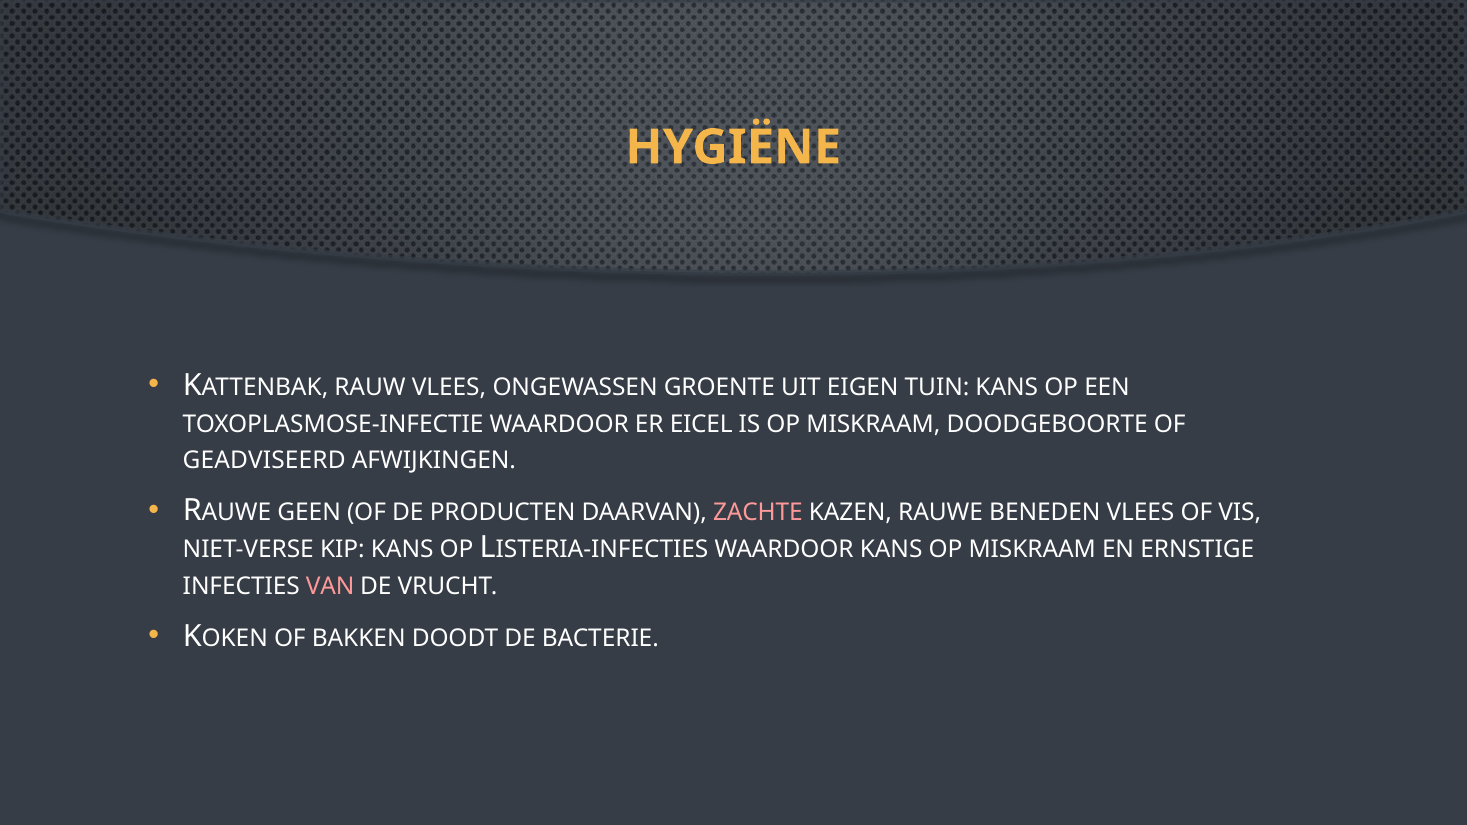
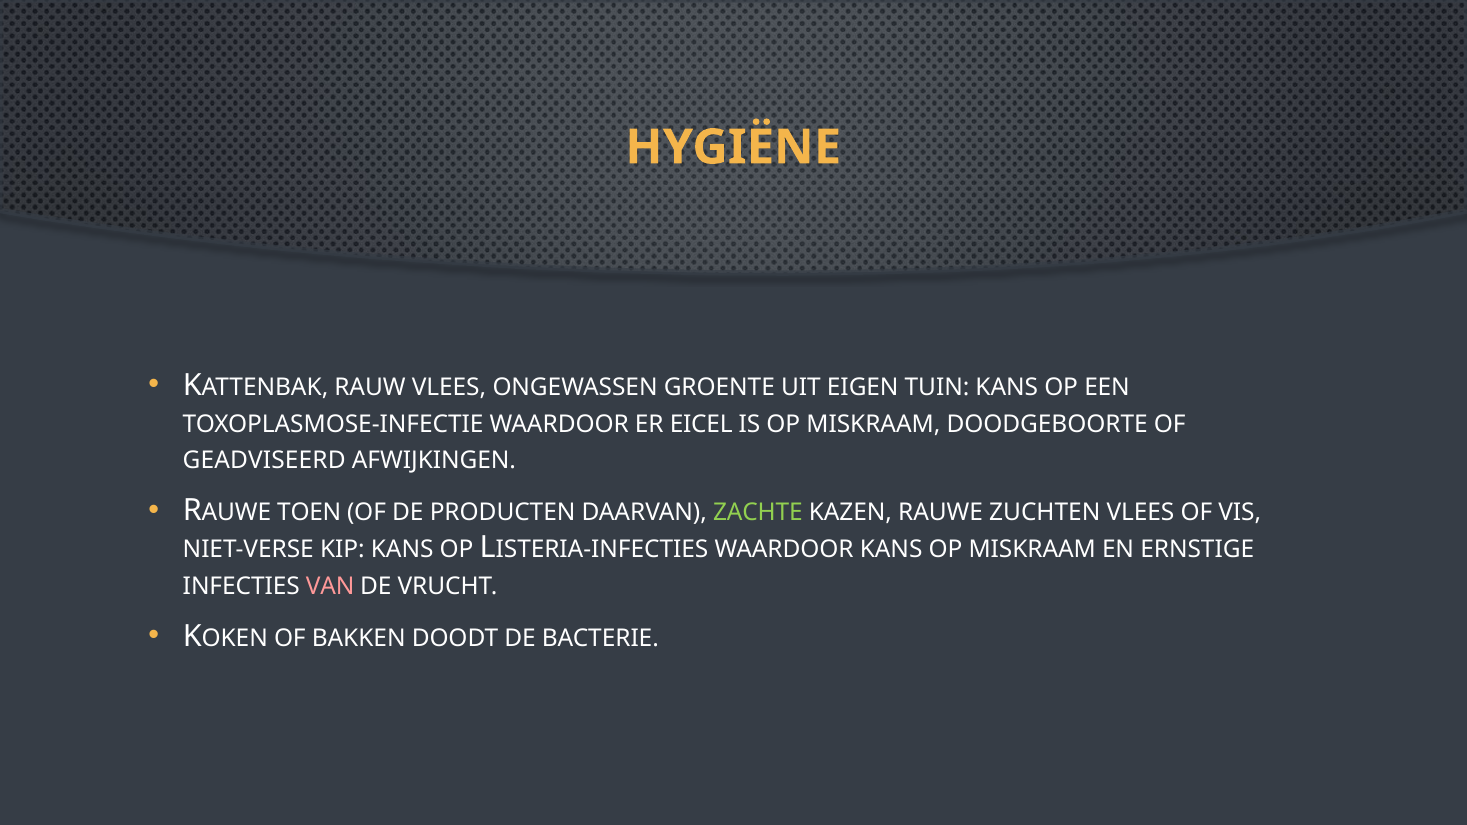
GEEN: GEEN -> TOEN (309, 513)
ZACHTE colour: pink -> light green (758, 513)
BENEDEN: BENEDEN -> ZUCHTEN (1045, 513)
